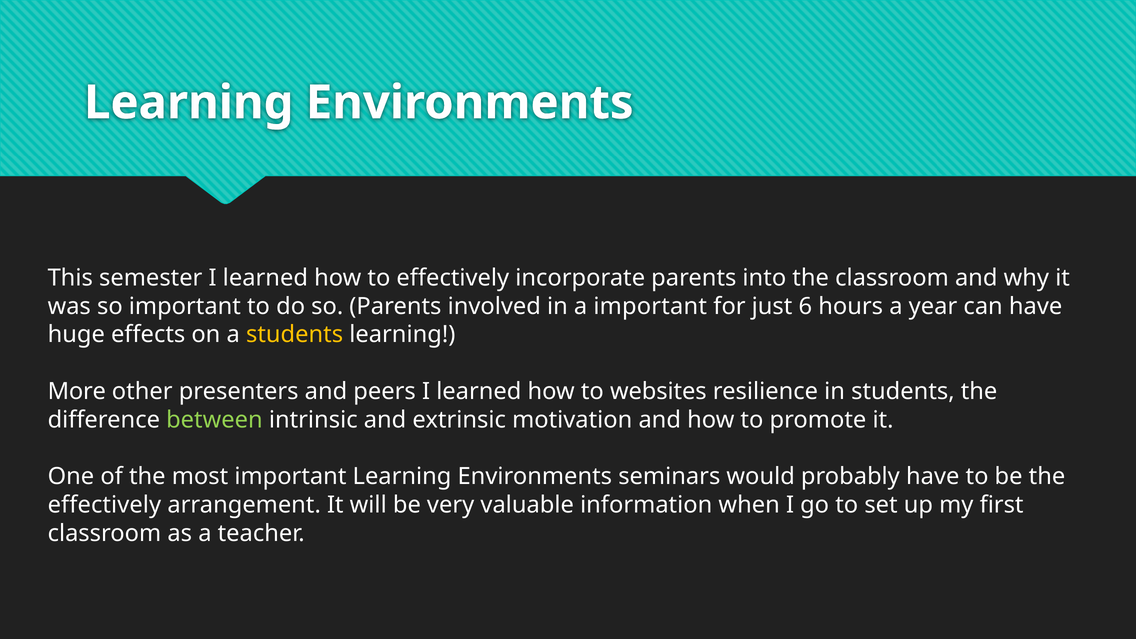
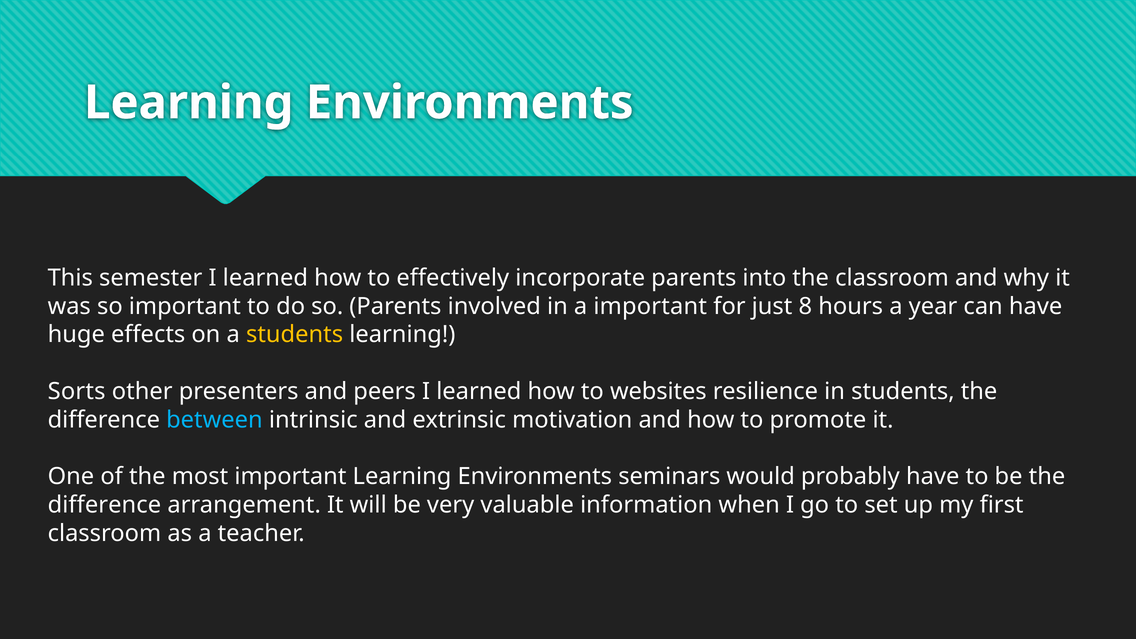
6: 6 -> 8 (805, 306)
More: More -> Sorts (77, 391)
between colour: light green -> light blue (214, 420)
effectively: effectively -> difference (104, 505)
